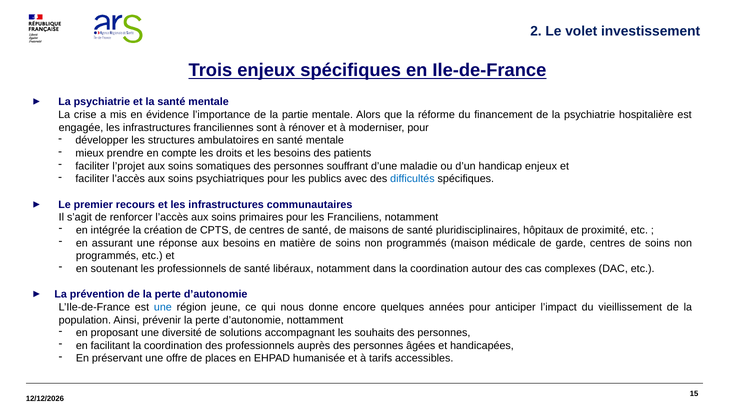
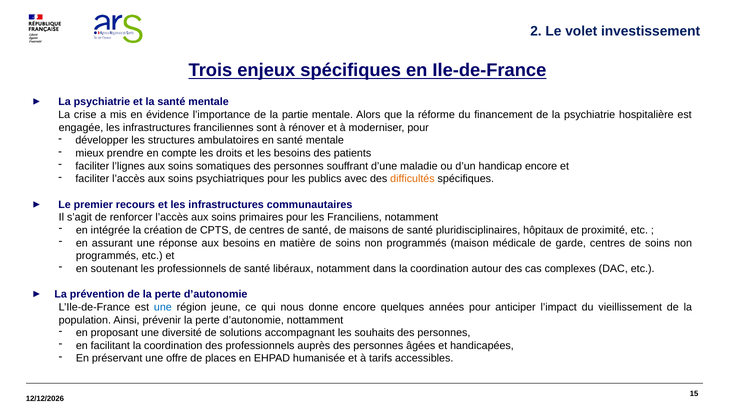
l’projet: l’projet -> l’lignes (129, 166)
handicap enjeux: enjeux -> encore (541, 166)
difficultés colour: blue -> orange (412, 179)
